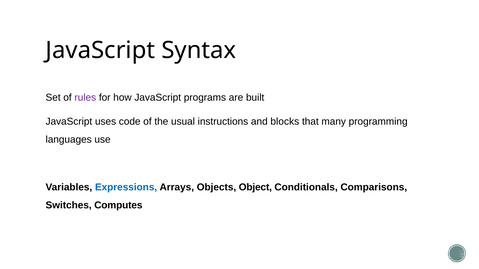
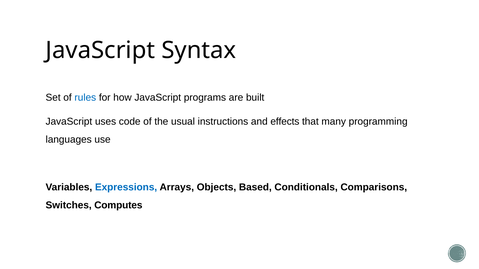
rules colour: purple -> blue (85, 98)
blocks: blocks -> effects (285, 122)
Object: Object -> Based (255, 188)
